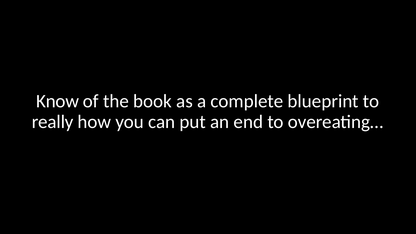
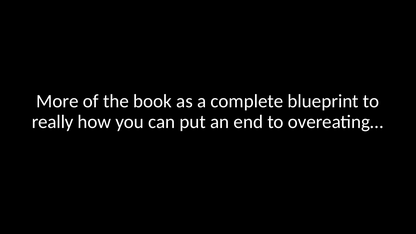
Know: Know -> More (57, 101)
